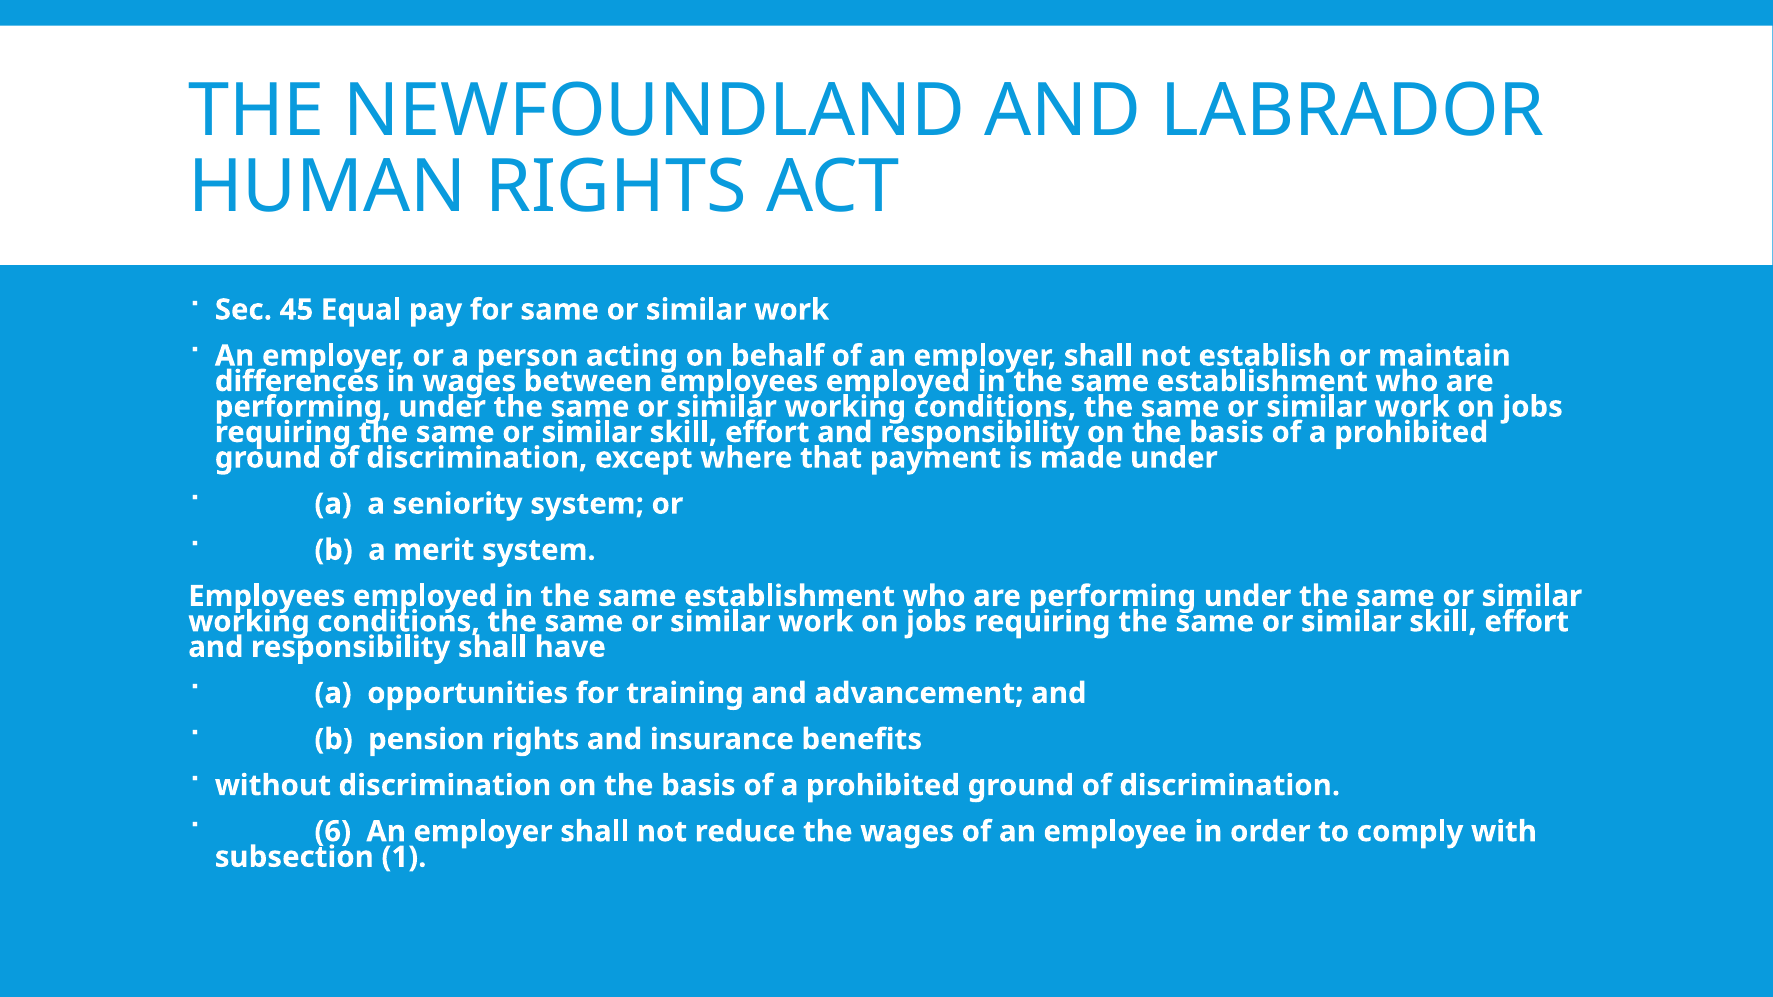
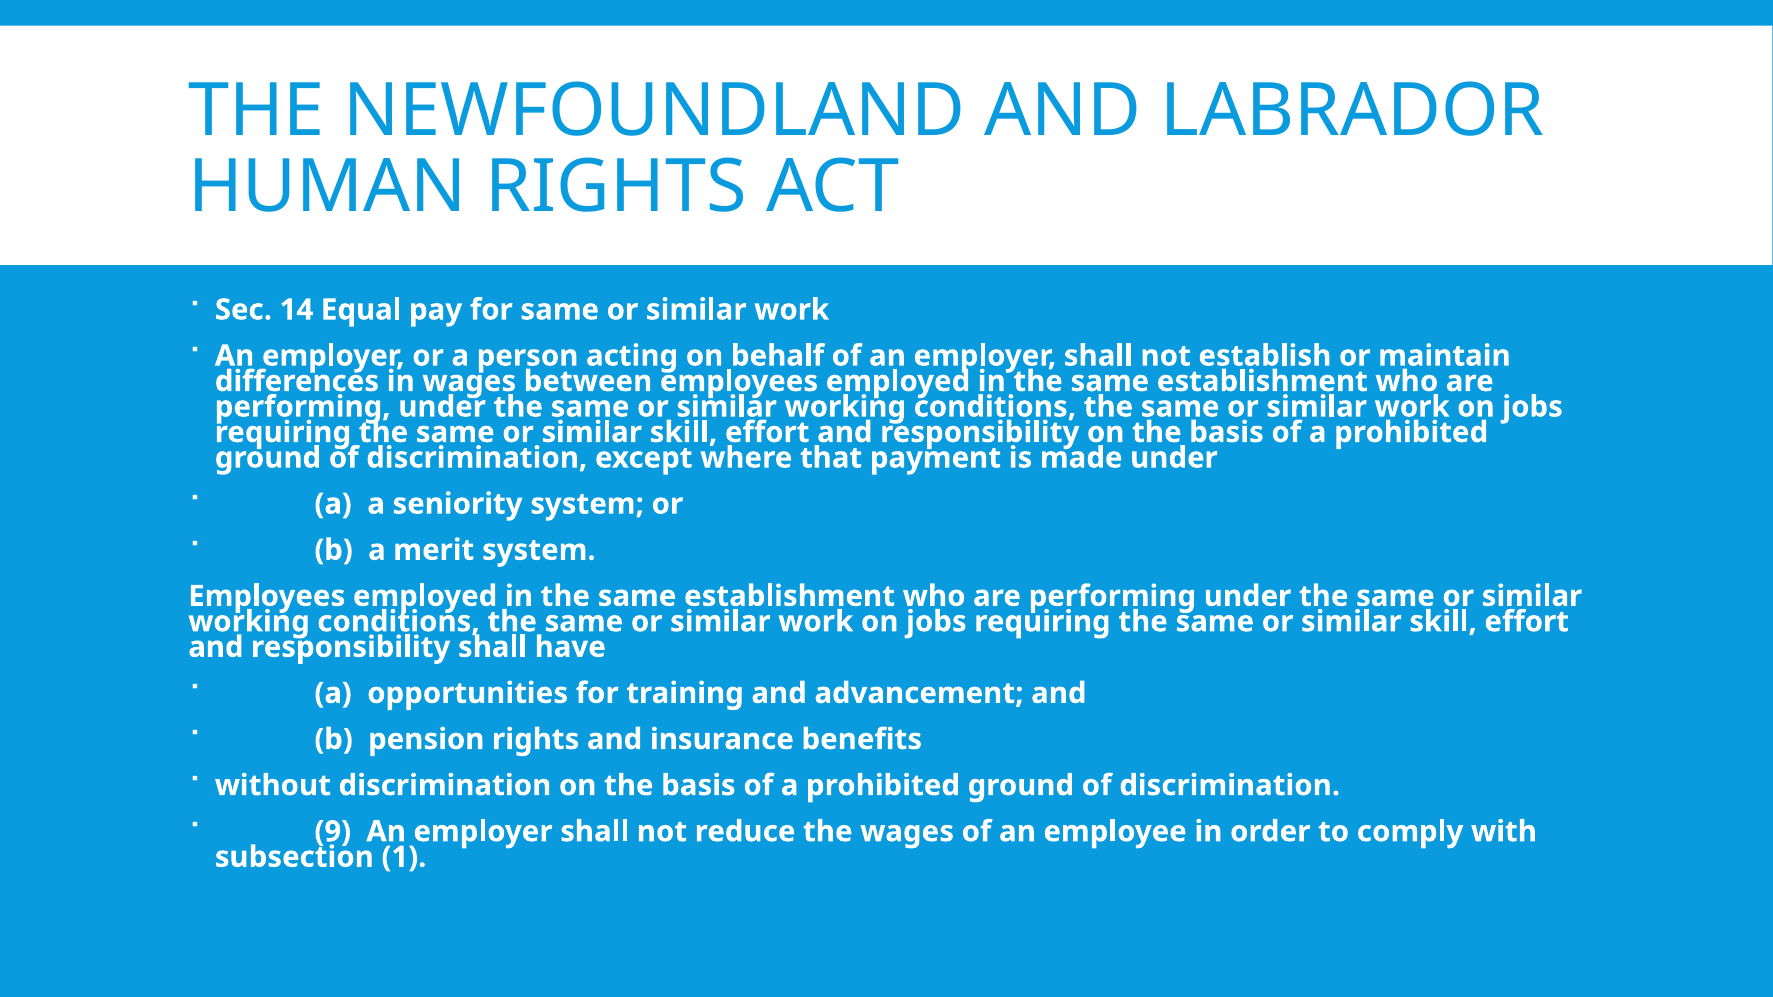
45: 45 -> 14 (296, 310)
6: 6 -> 9 (333, 832)
